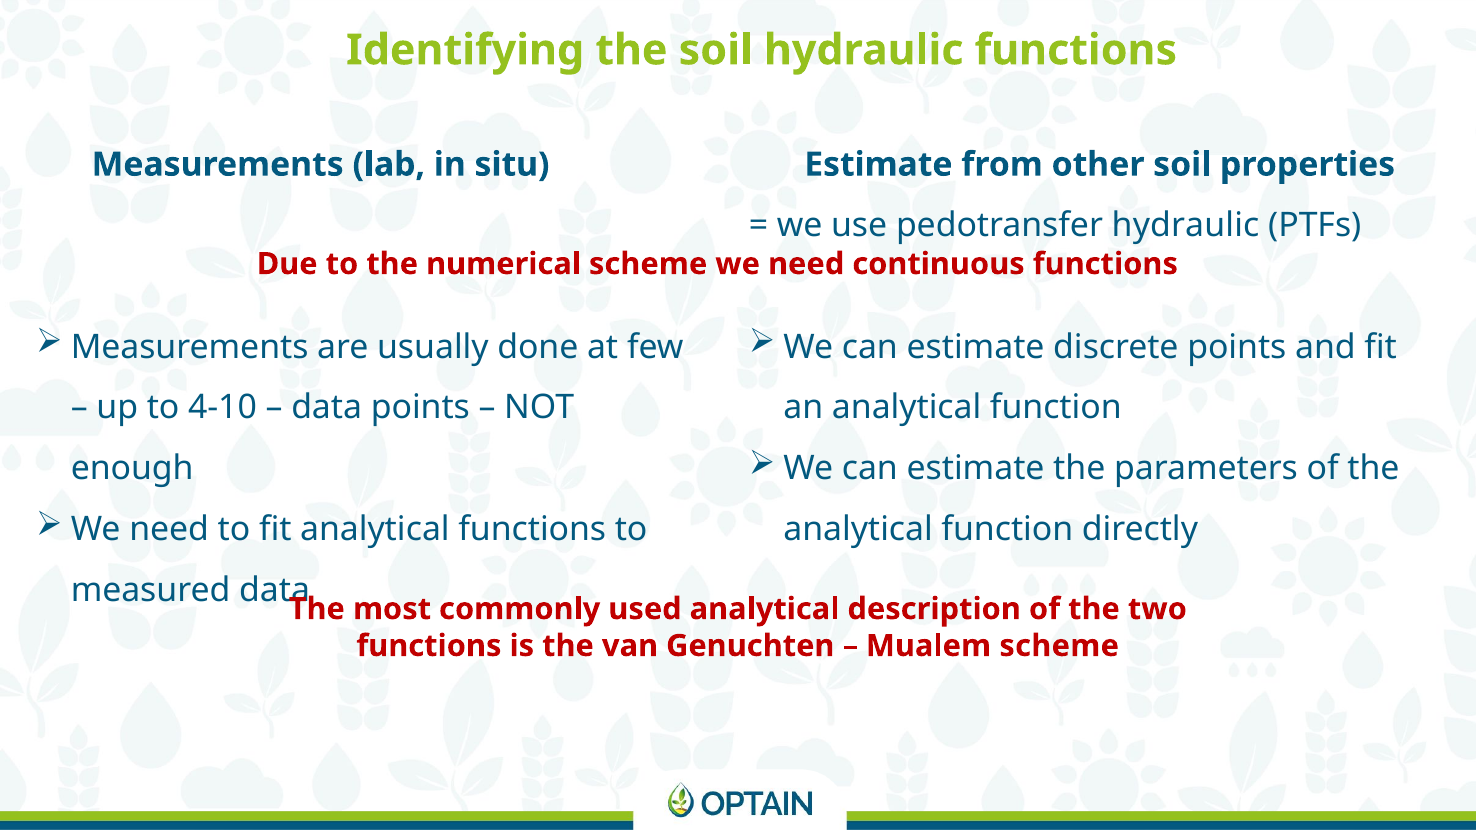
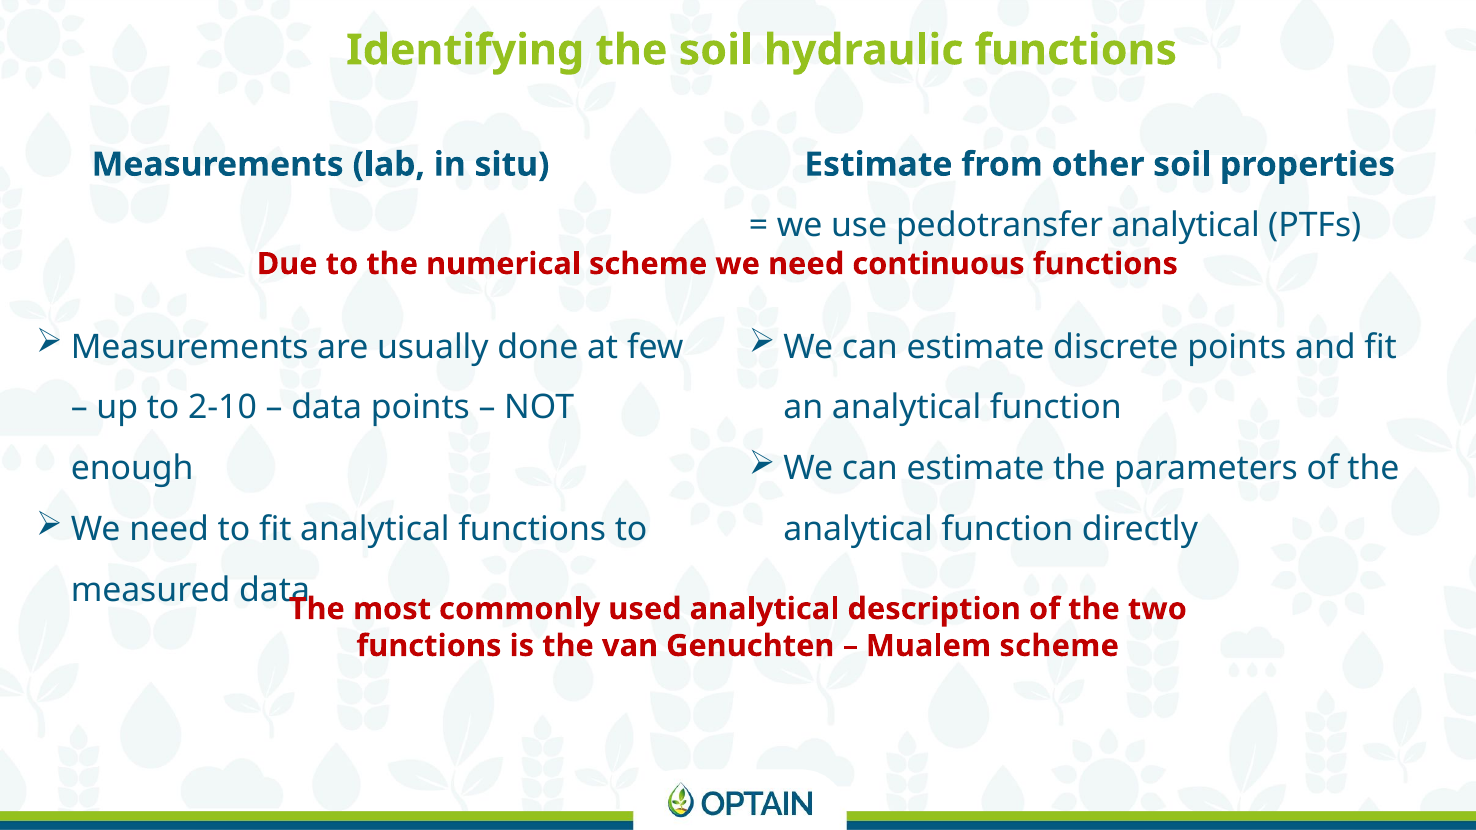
pedotransfer hydraulic: hydraulic -> analytical (1186, 225)
4-10: 4-10 -> 2-10 (222, 408)
